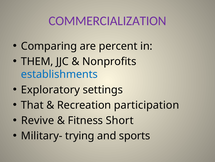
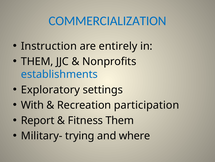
COMMERCIALIZATION colour: purple -> blue (107, 21)
Comparing: Comparing -> Instruction (49, 46)
percent: percent -> entirely (118, 46)
That: That -> With (32, 105)
Revive: Revive -> Report (38, 120)
Fitness Short: Short -> Them (120, 120)
sports: sports -> where (135, 135)
